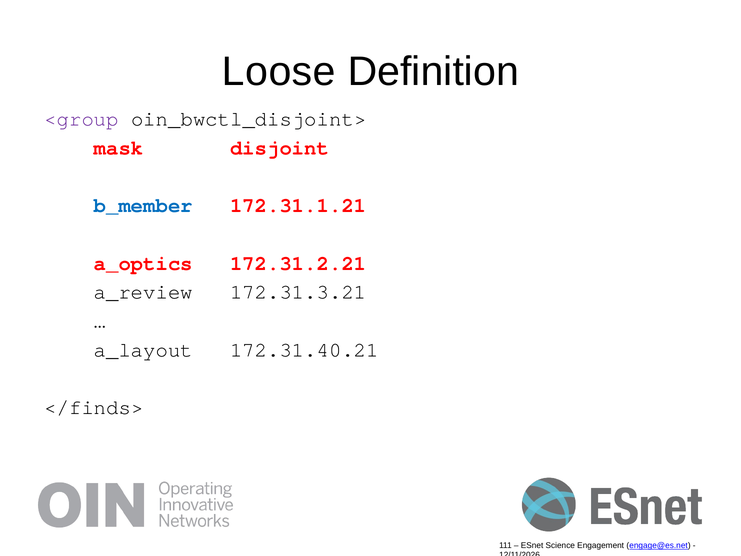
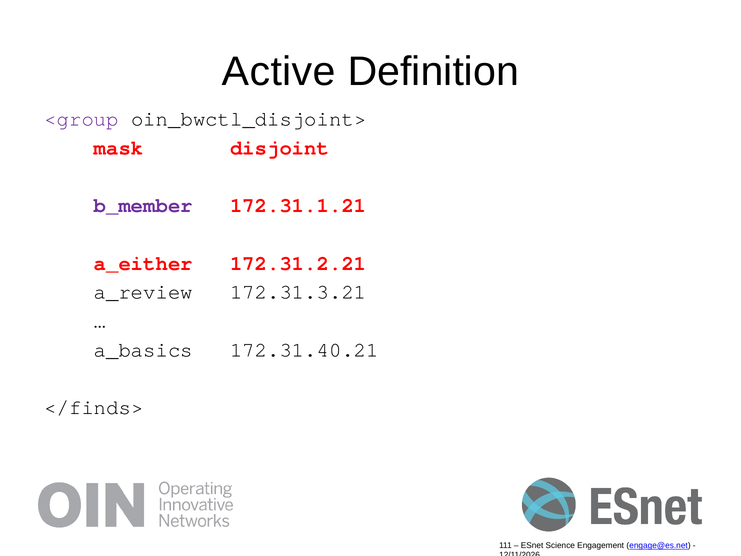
Loose: Loose -> Active (279, 71)
b_member colour: blue -> purple (143, 206)
a_optics: a_optics -> a_either (143, 263)
a_layout: a_layout -> a_basics (143, 350)
